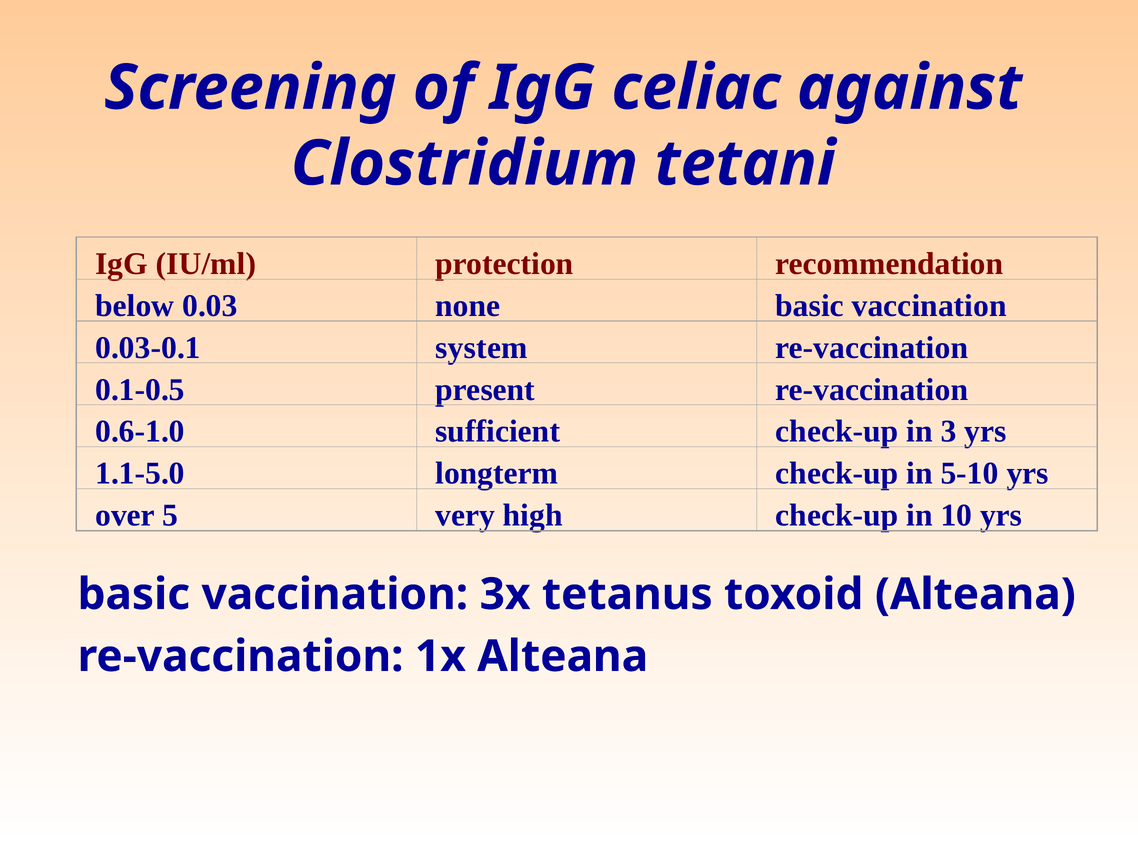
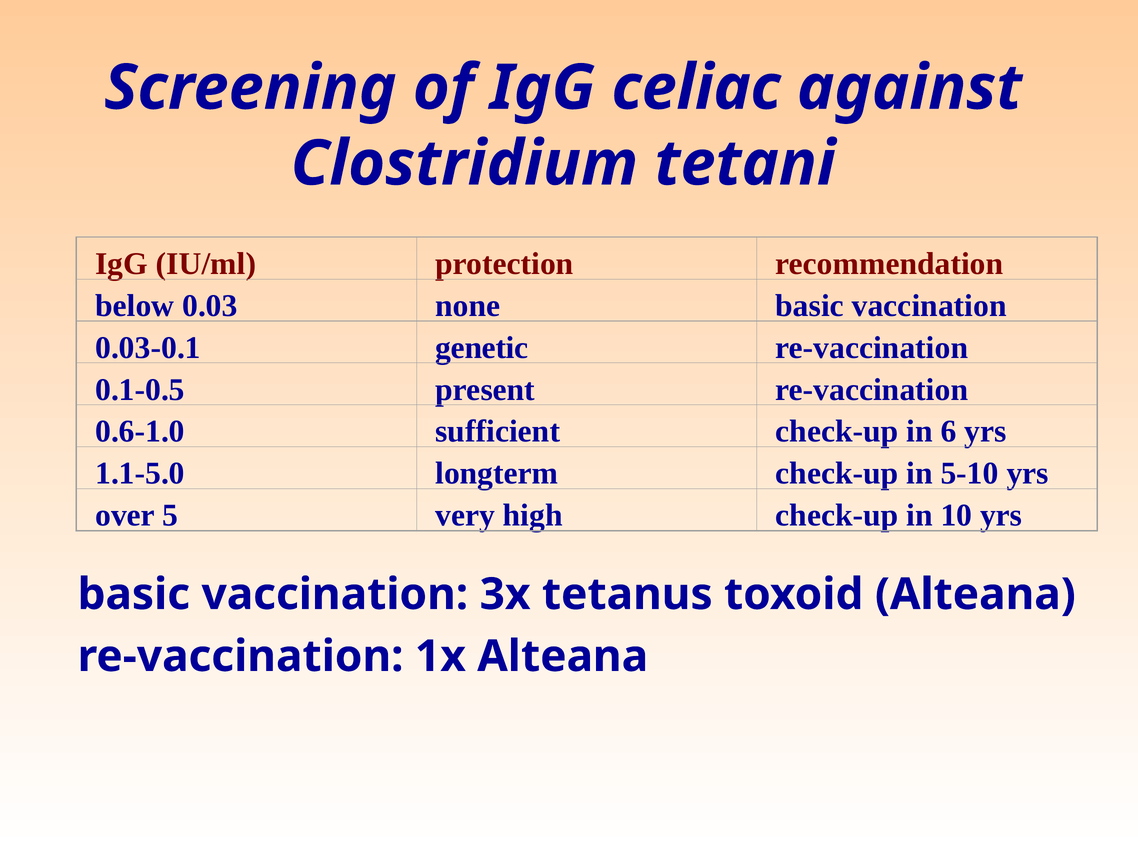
system: system -> genetic (482, 348)
3: 3 -> 6 (948, 432)
